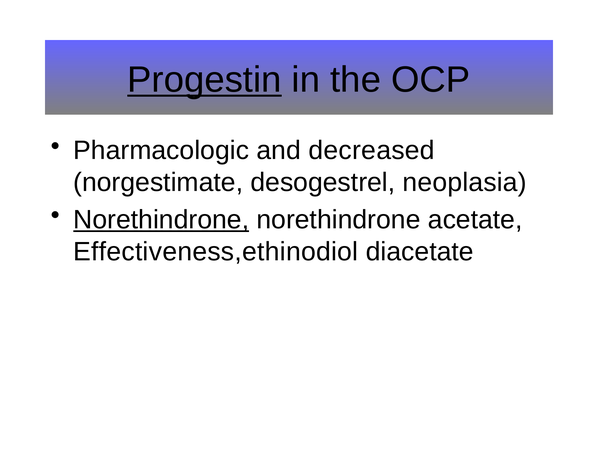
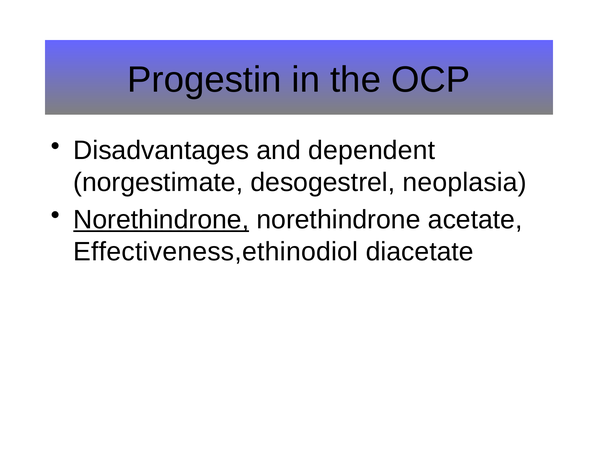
Progestin underline: present -> none (204, 80)
Pharmacologic: Pharmacologic -> Disadvantages (161, 150)
decreased: decreased -> dependent (372, 150)
